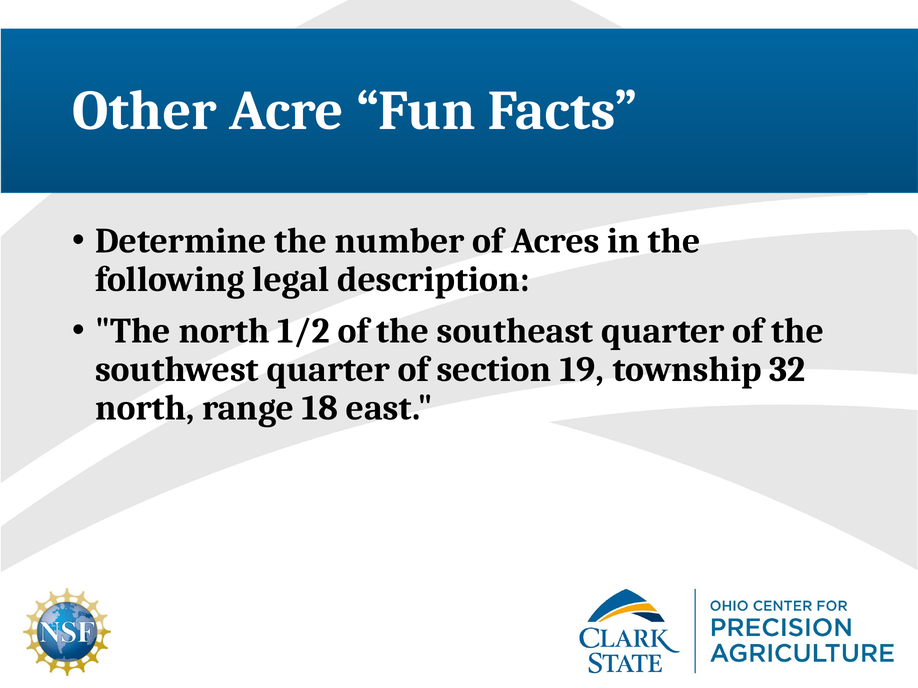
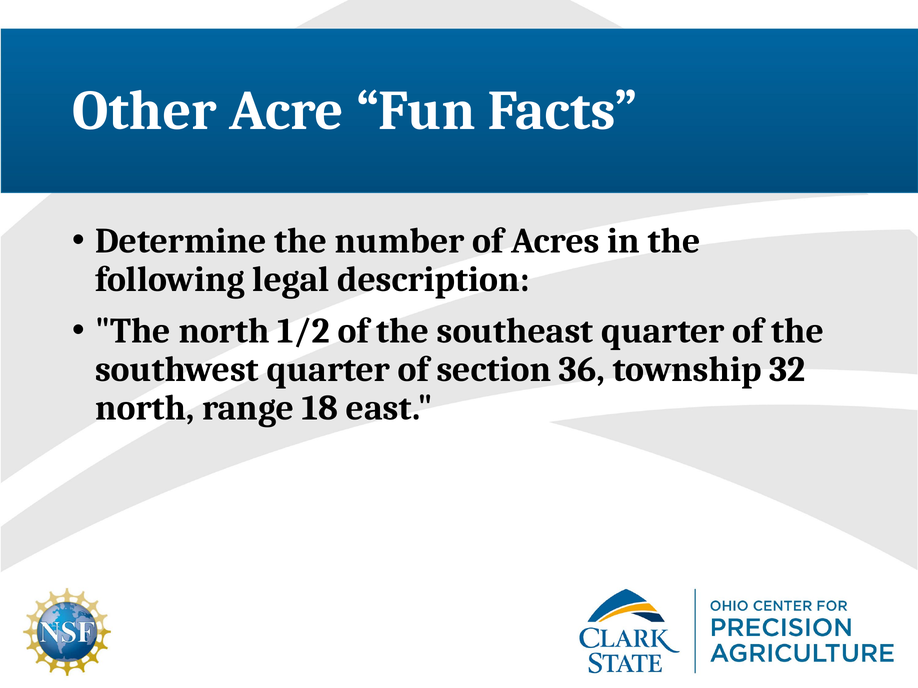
19: 19 -> 36 (582, 370)
